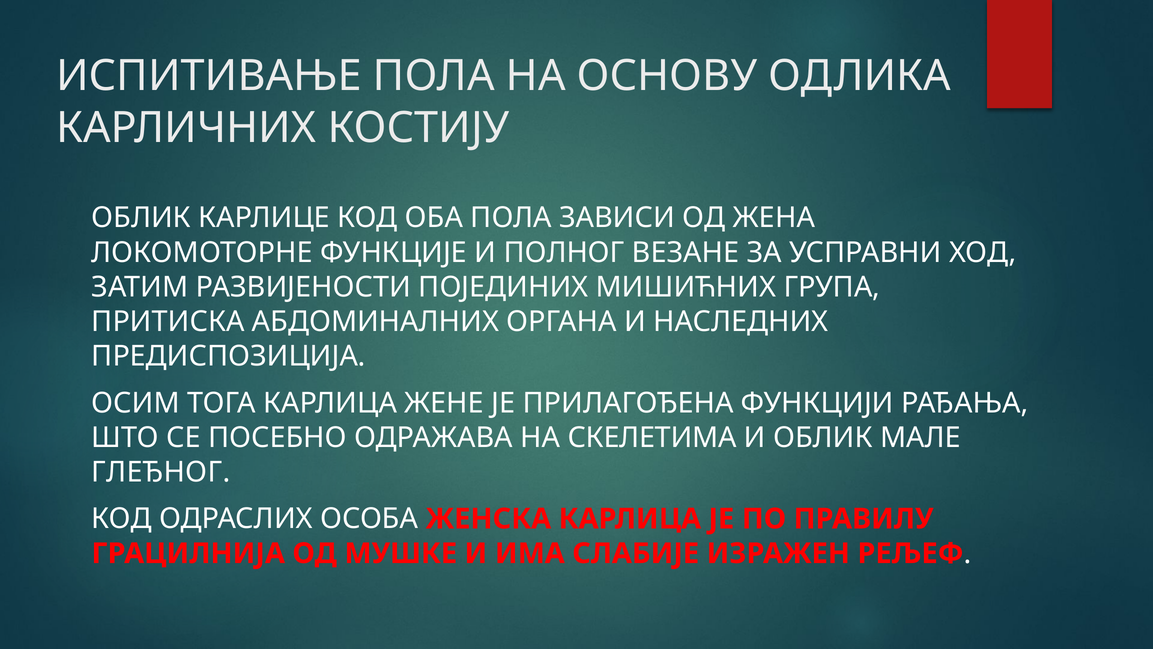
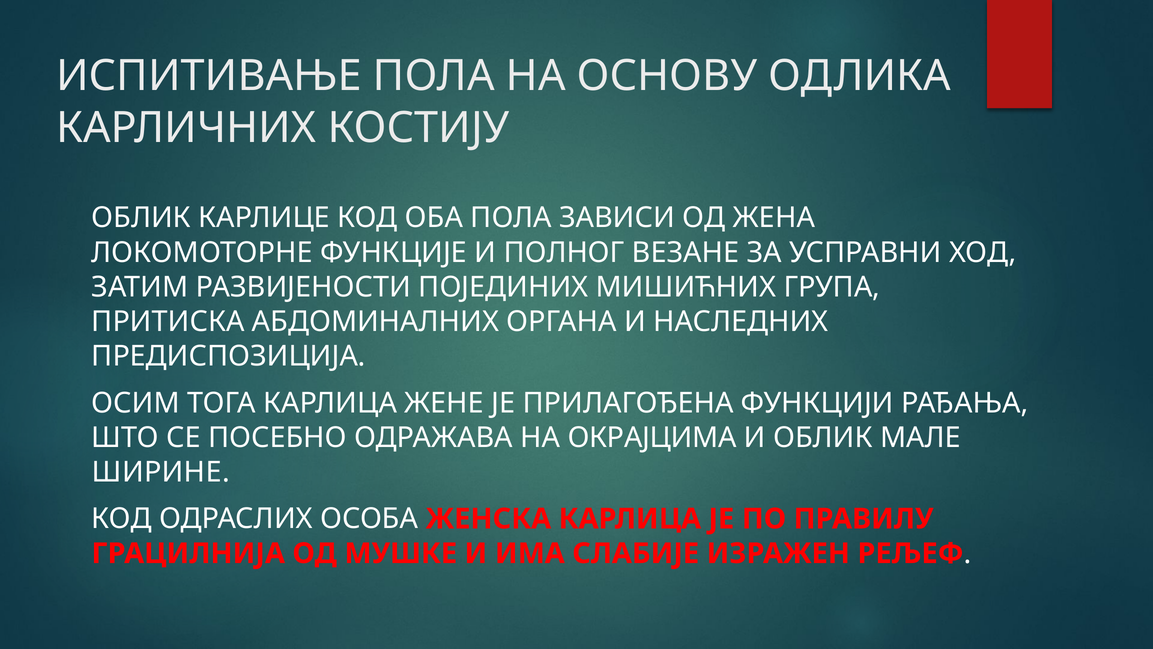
СКЕЛЕТИМА: СКЕЛЕТИМА -> ОКРАЈЦИМА (652, 437)
ГЛЕЂНОГ: ГЛЕЂНОГ -> ШИРИНЕ (161, 472)
